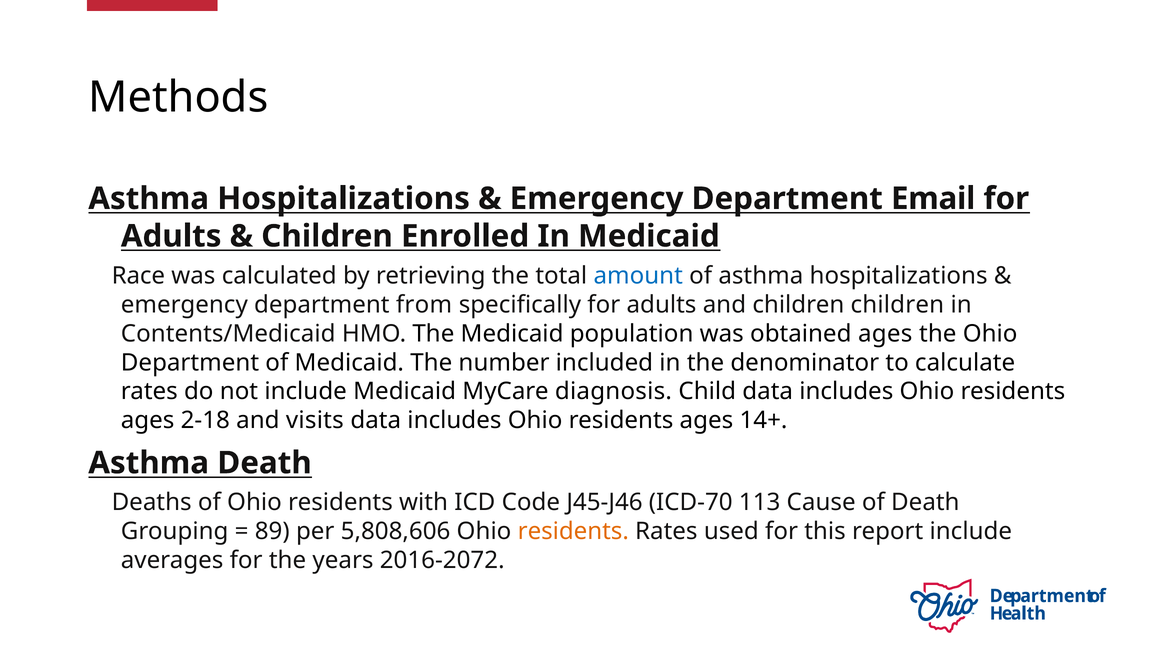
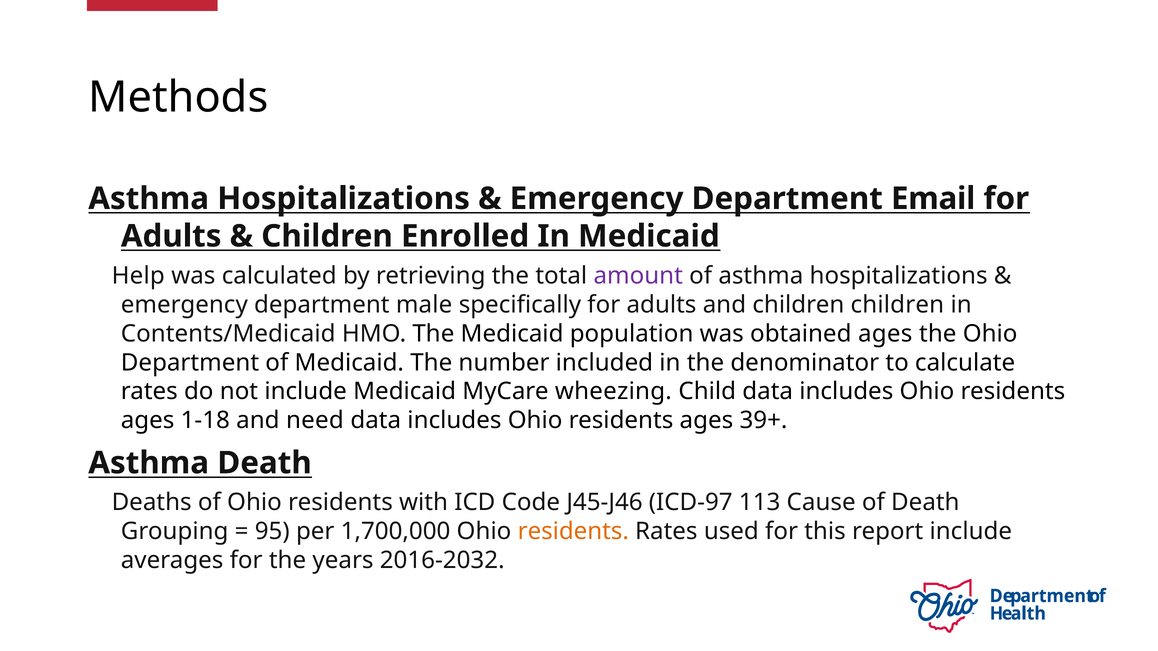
Race: Race -> Help (138, 276)
amount colour: blue -> purple (638, 276)
from: from -> male (424, 305)
diagnosis: diagnosis -> wheezing (613, 392)
2-18: 2-18 -> 1-18 (205, 421)
visits: visits -> need (315, 421)
14+: 14+ -> 39+ (763, 421)
ICD-70: ICD-70 -> ICD-97 (691, 503)
89: 89 -> 95 (272, 532)
5,808,606: 5,808,606 -> 1,700,000 (396, 532)
2016-2072: 2016-2072 -> 2016-2032 (442, 561)
